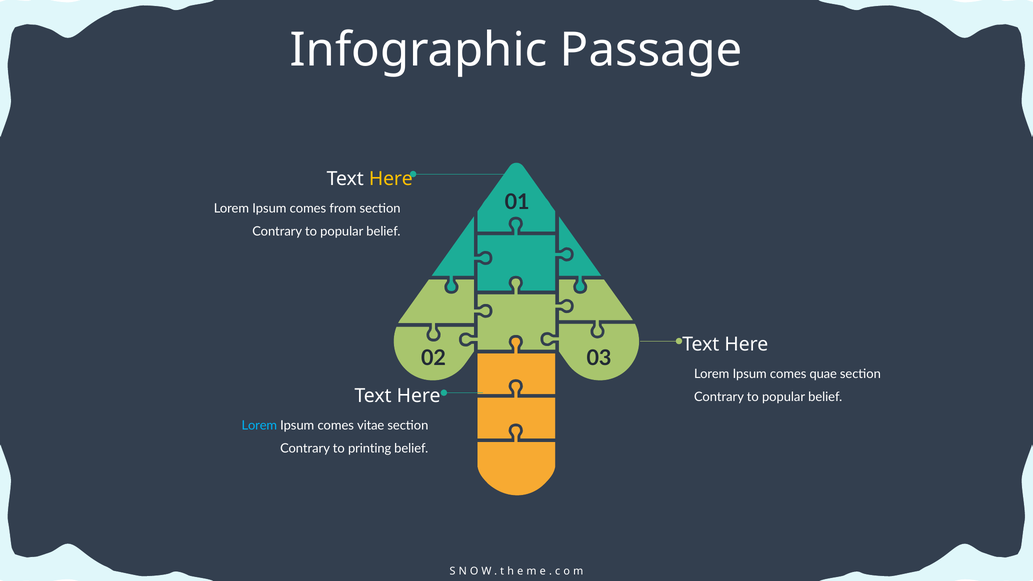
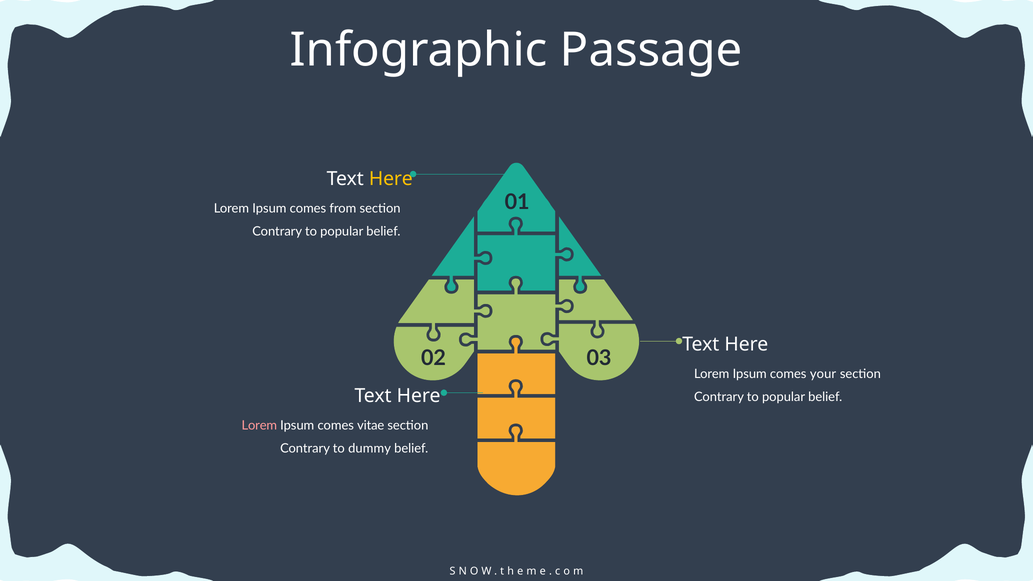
quae: quae -> your (823, 374)
Lorem colour: light blue -> pink (259, 426)
printing: printing -> dummy (370, 449)
